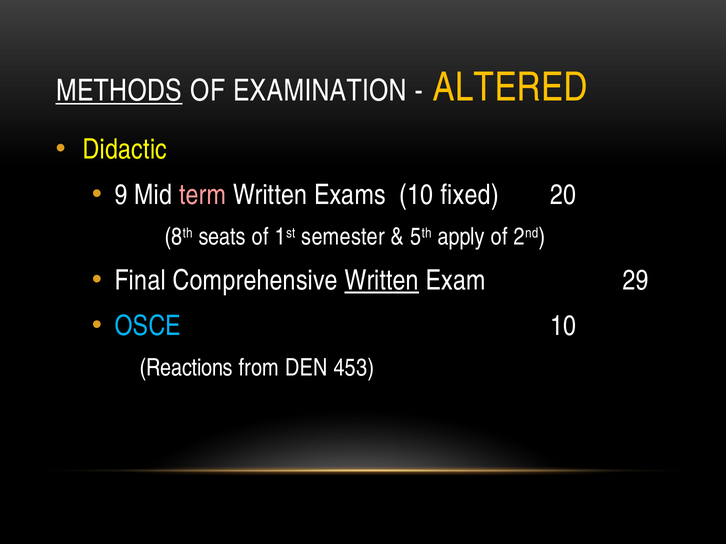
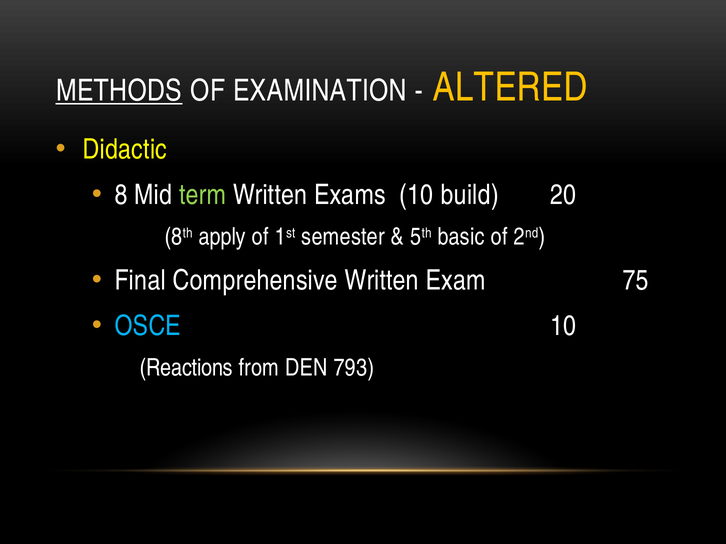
9: 9 -> 8 (121, 195)
term colour: pink -> light green (203, 195)
fixed: fixed -> build (470, 195)
seats: seats -> apply (222, 237)
apply: apply -> basic (461, 237)
Written underline: present -> none (382, 281)
29: 29 -> 75 (636, 281)
453: 453 -> 793 (354, 368)
